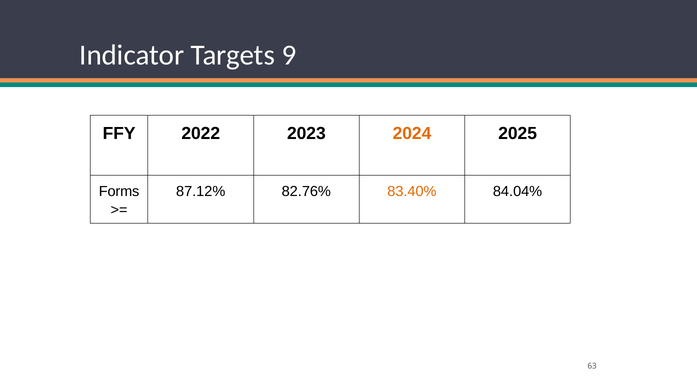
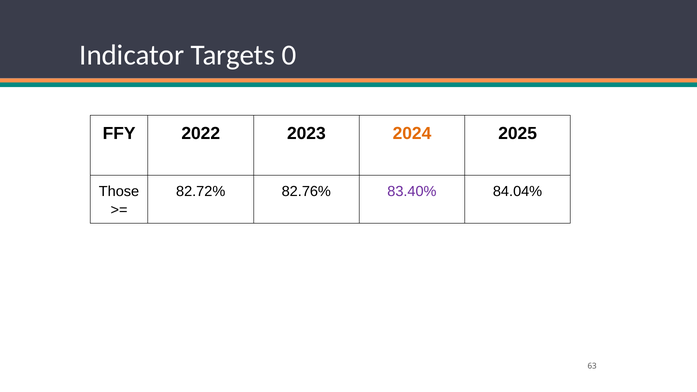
9: 9 -> 0 (289, 55)
Forms: Forms -> Those (119, 191)
87.12%: 87.12% -> 82.72% (201, 191)
83.40% colour: orange -> purple (412, 191)
